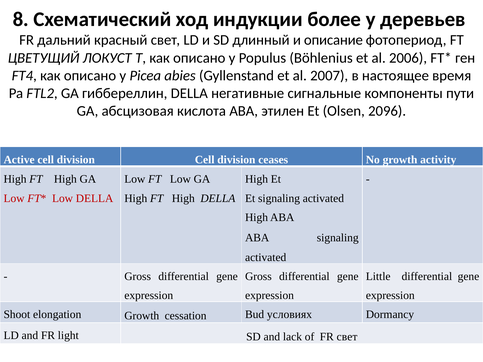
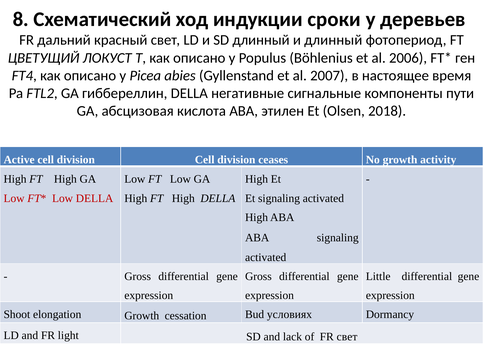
более: более -> сроки (334, 19)
и описание: описание -> длинный (333, 40)
2096: 2096 -> 2018 (387, 111)
